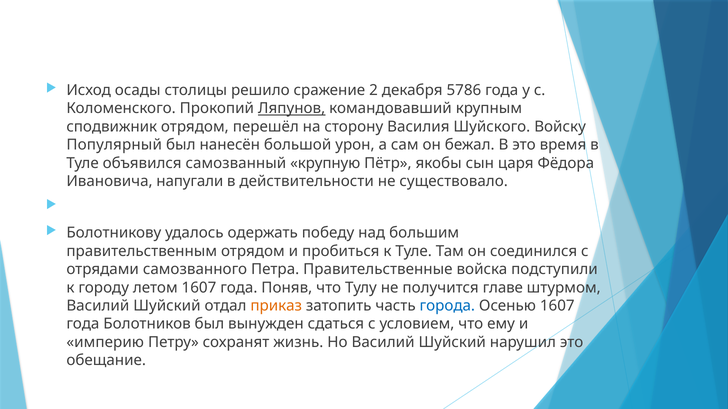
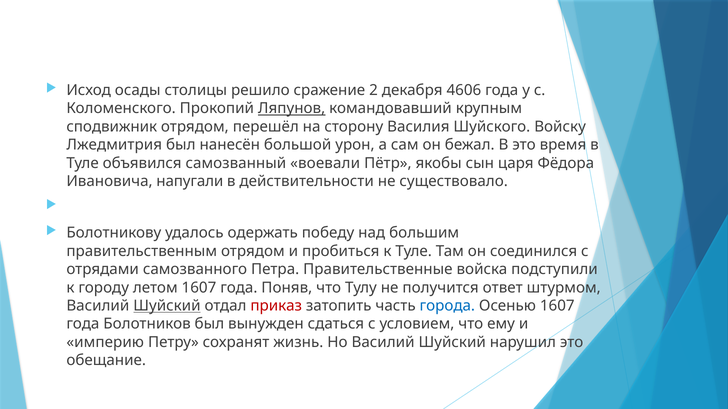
5786: 5786 -> 4606 (464, 90)
Популярный: Популярный -> Лжедмитрия (114, 145)
крупную: крупную -> воевали (325, 163)
главе: главе -> ответ (503, 288)
Шуйский underline: none -> present (167, 306)
приказ colour: orange -> red (276, 306)
